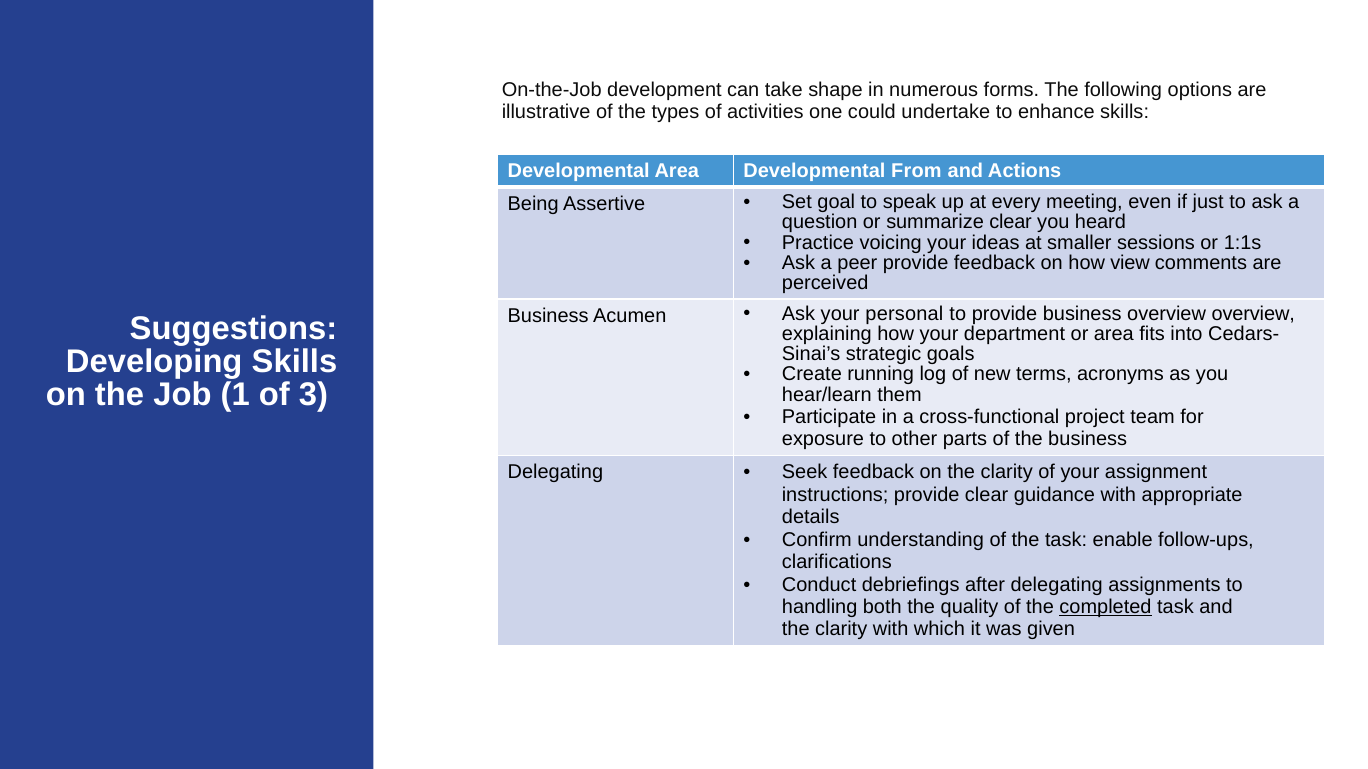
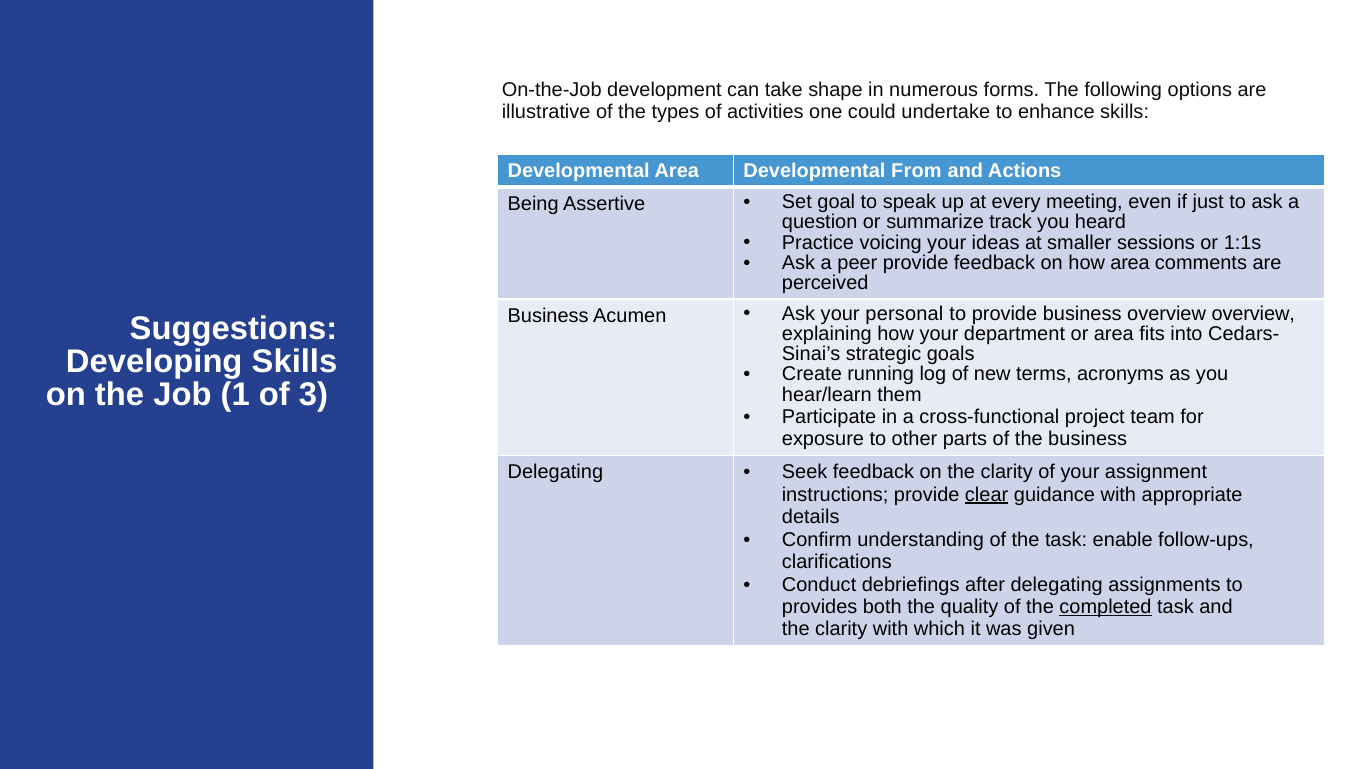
summarize clear: clear -> track (1011, 222)
how view: view -> area (1130, 263)
clear underline: none -> present (987, 495)
handling: handling -> provides (820, 607)
